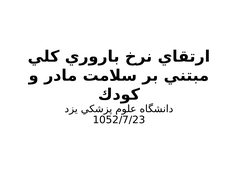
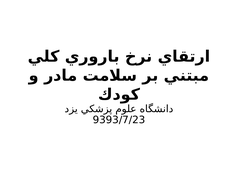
1052/7/23: 1052/7/23 -> 9393/7/23 (119, 120)
